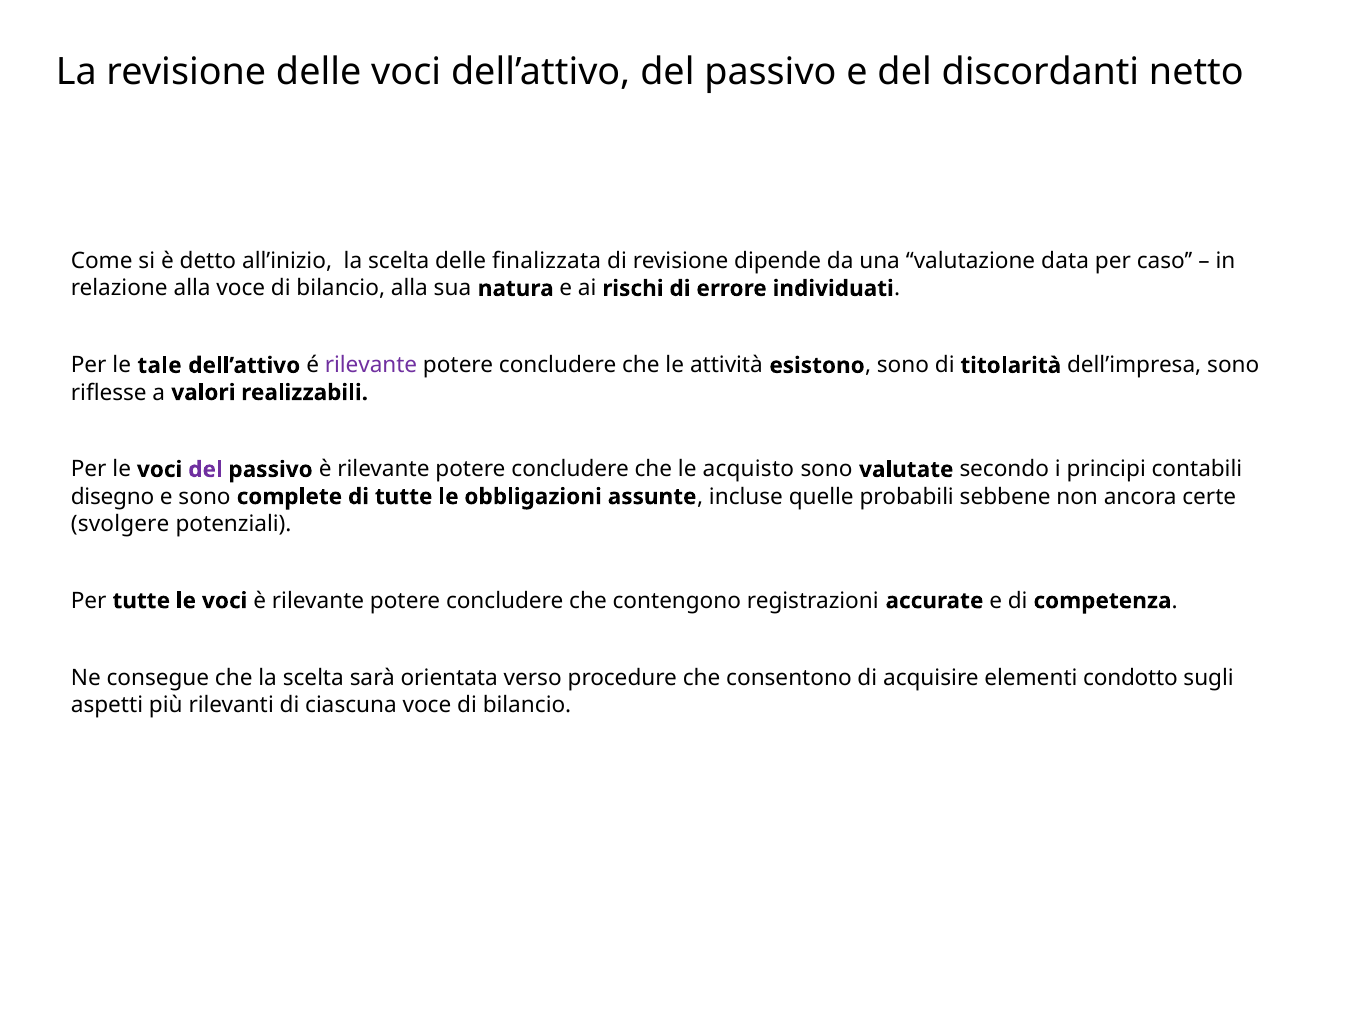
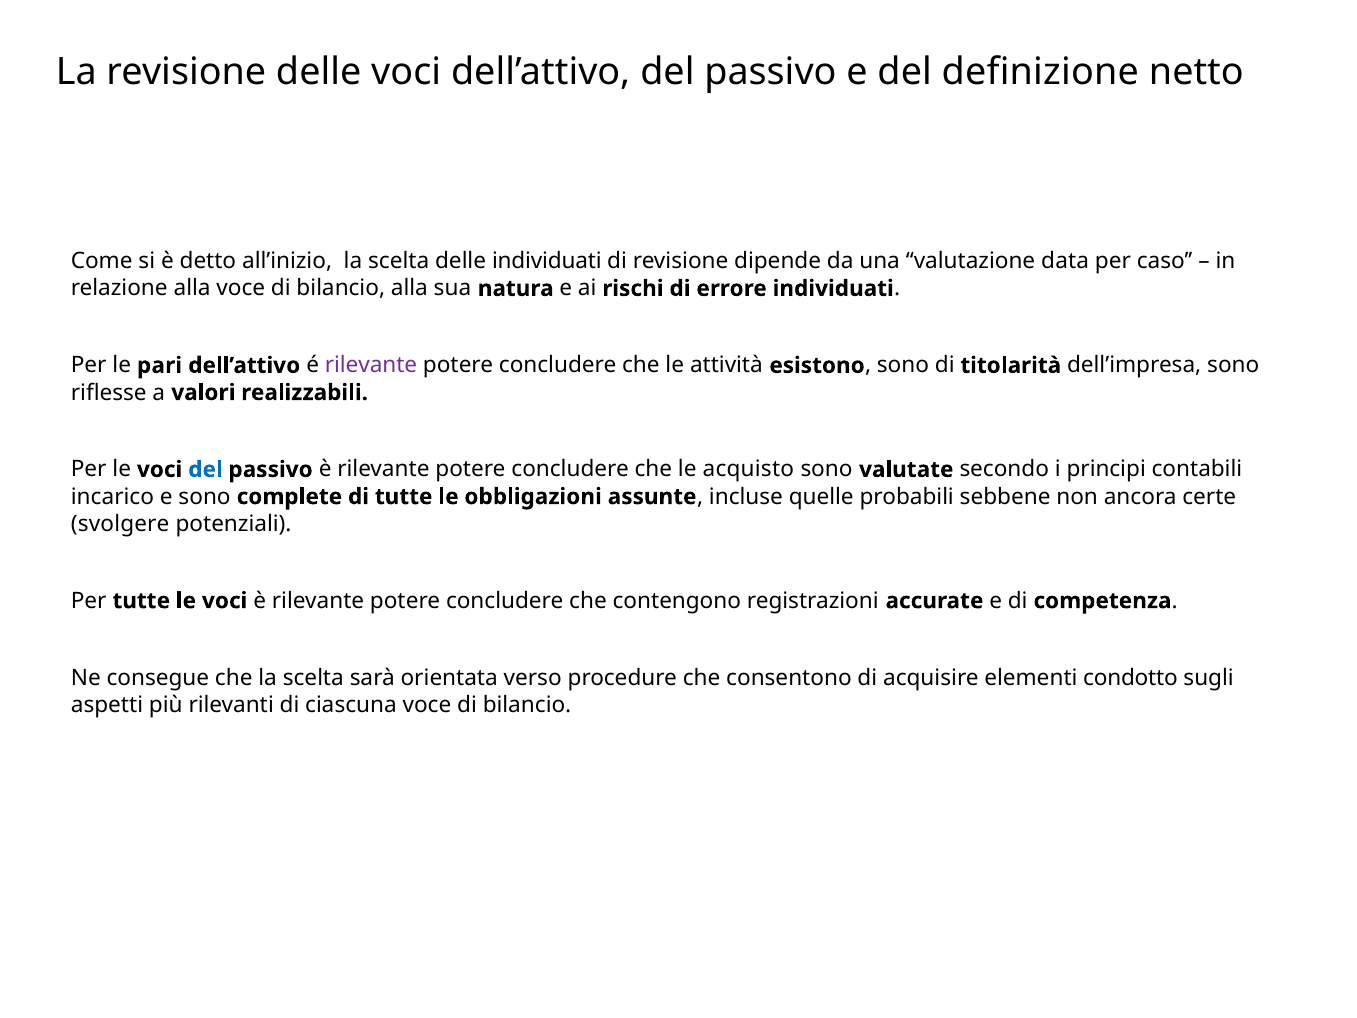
discordanti: discordanti -> definizione (1040, 72)
delle finalizzata: finalizzata -> individuati (547, 261)
tale: tale -> pari (160, 365)
del colour: purple -> blue (205, 469)
disegno: disegno -> incarico (112, 497)
